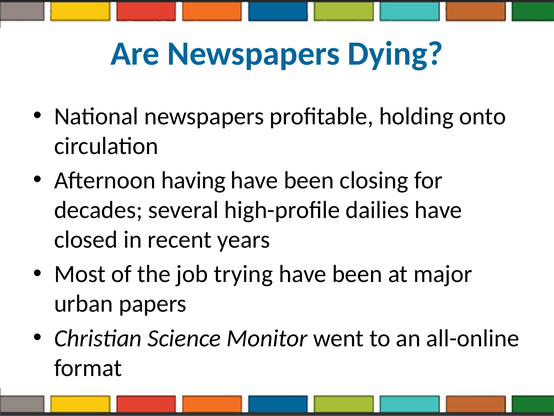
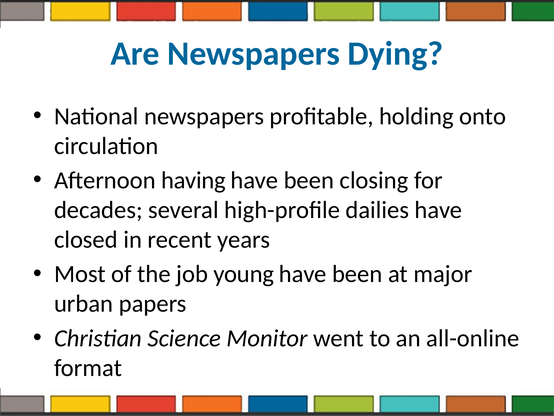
trying: trying -> young (244, 274)
